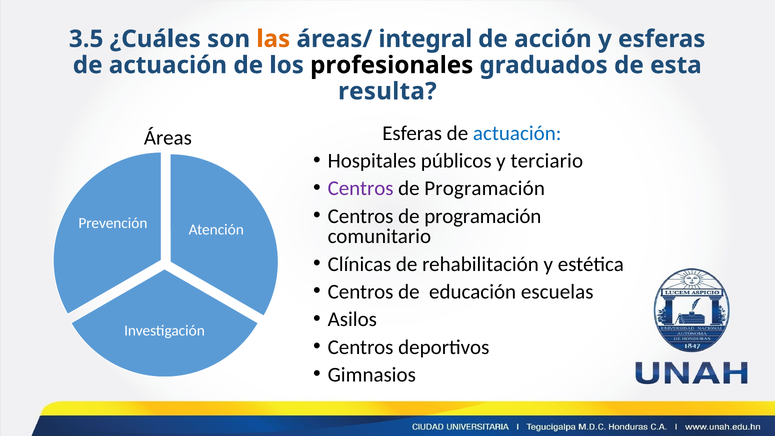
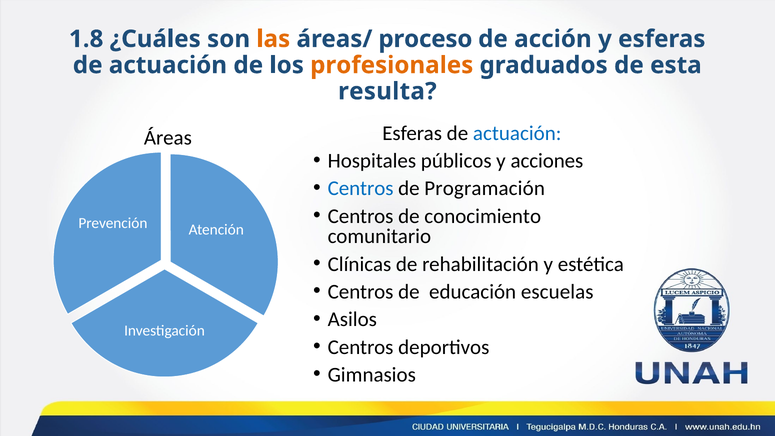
3.5: 3.5 -> 1.8 (86, 39)
integral: integral -> proceso (425, 39)
profesionales colour: black -> orange (392, 65)
terciario: terciario -> acciones (547, 161)
Centros colour: purple -> blue (361, 188)
programación: programación -> conocimiento (483, 216)
